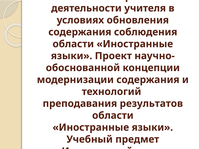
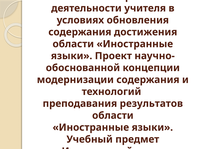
соблюдения: соблюдения -> достижения (146, 32)
